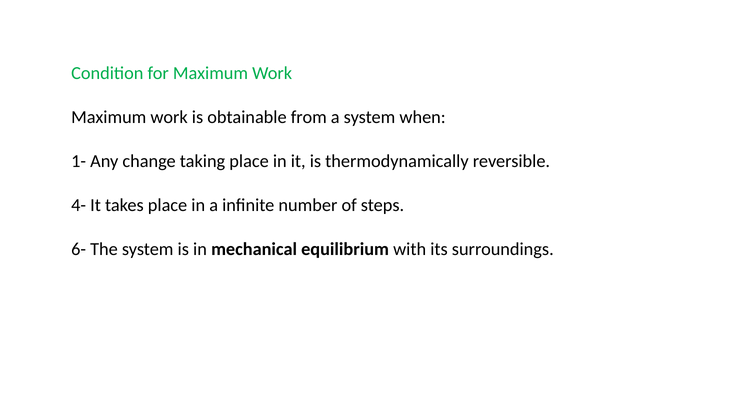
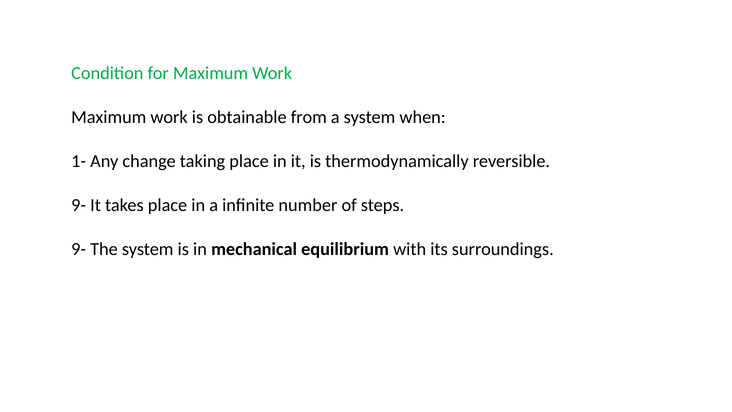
4-: 4- -> 9- (79, 205)
6-: 6- -> 9- (79, 249)
